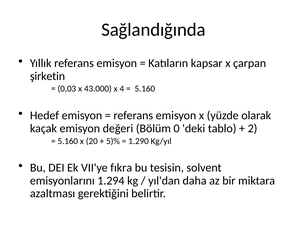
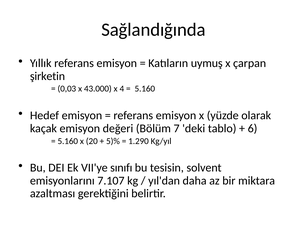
kapsar: kapsar -> uymuş (207, 63)
0: 0 -> 7 (177, 128)
2: 2 -> 6 (253, 128)
fıkra: fıkra -> sınıfı (121, 168)
1.294: 1.294 -> 7.107 (111, 181)
